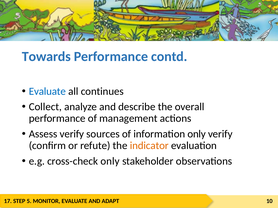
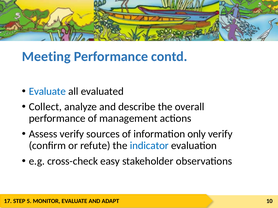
Towards: Towards -> Meeting (46, 57)
continues: continues -> evaluated (102, 91)
indicator colour: orange -> blue (149, 146)
cross-check only: only -> easy (110, 161)
